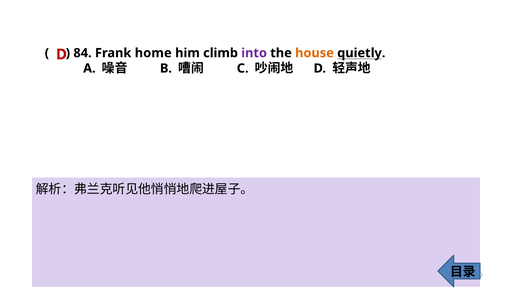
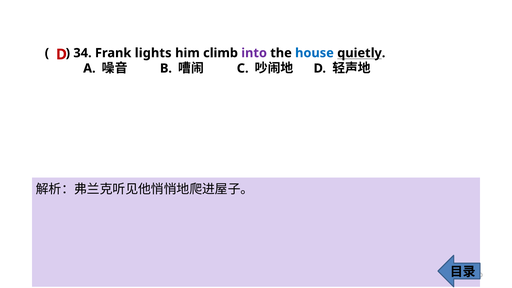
84: 84 -> 34 (82, 53)
home: home -> lights (153, 53)
house colour: orange -> blue (314, 53)
